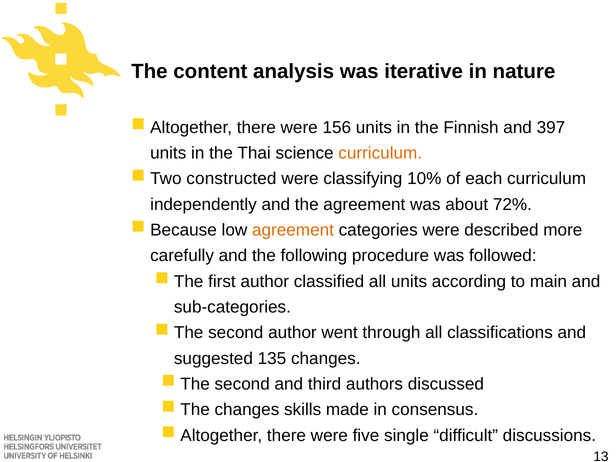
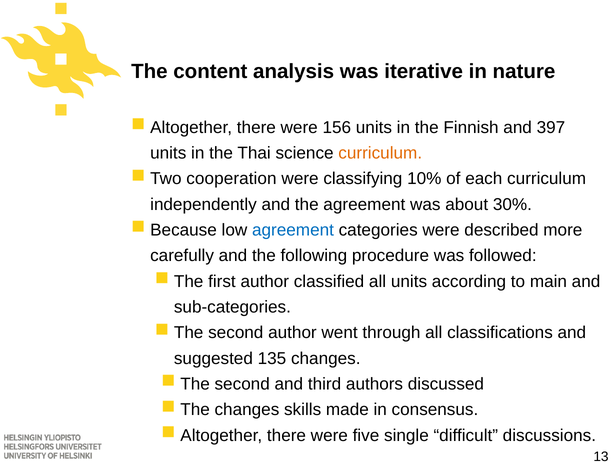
constructed: constructed -> cooperation (231, 179)
72%: 72% -> 30% (512, 204)
agreement colour: orange -> blue (293, 230)
